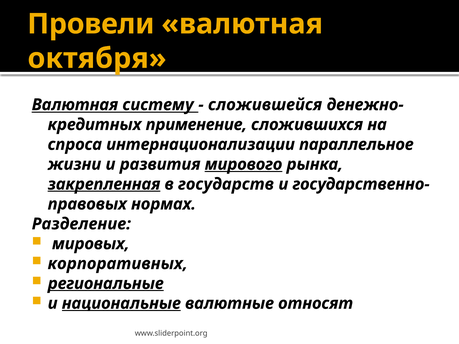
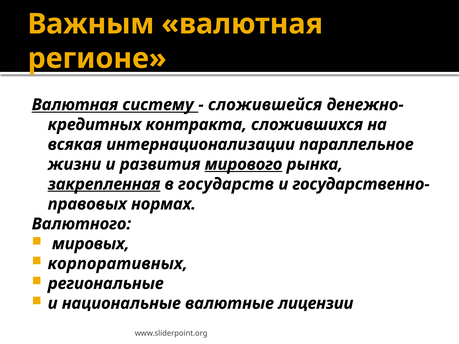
Провели: Провели -> Важным (91, 24)
октября: октября -> регионе (97, 58)
применение: применение -> контракта (196, 125)
спроса: спроса -> всякая (75, 145)
Разделение: Разделение -> Валютного (81, 224)
региональные underline: present -> none (106, 284)
национальные underline: present -> none (121, 304)
относят: относят -> лицензии (316, 304)
